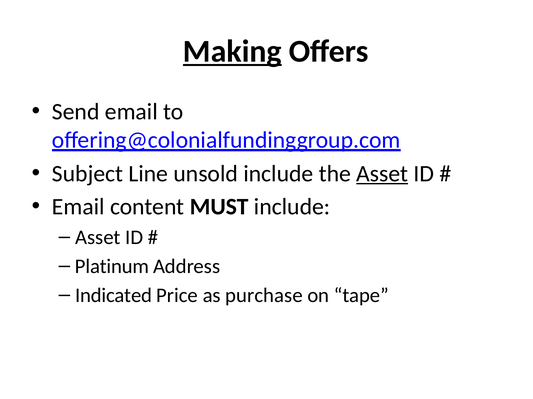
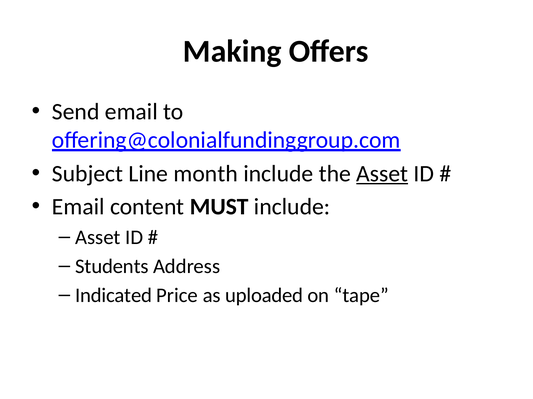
Making underline: present -> none (232, 52)
unsold: unsold -> month (206, 174)
Platinum: Platinum -> Students (112, 267)
purchase: purchase -> uploaded (264, 296)
